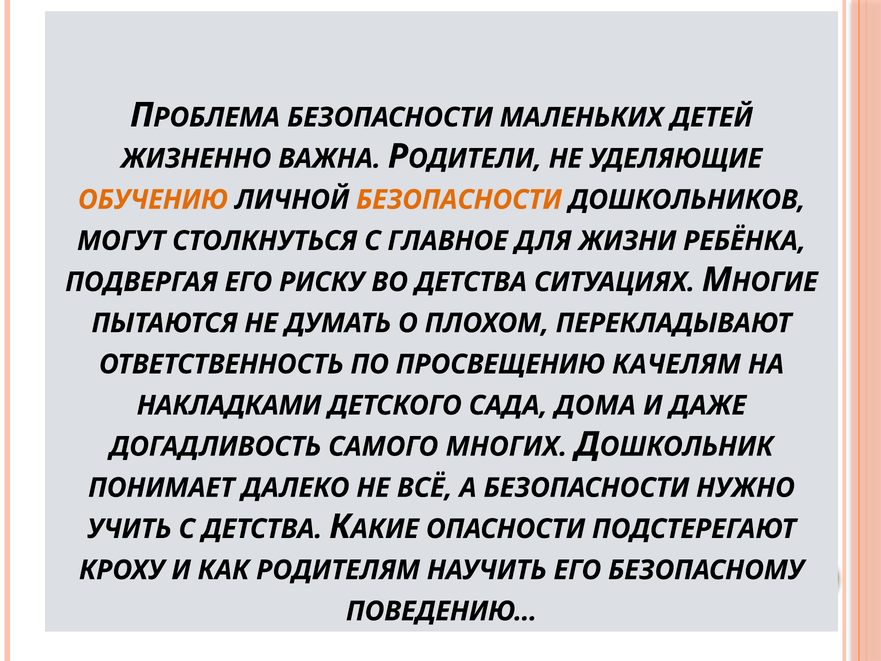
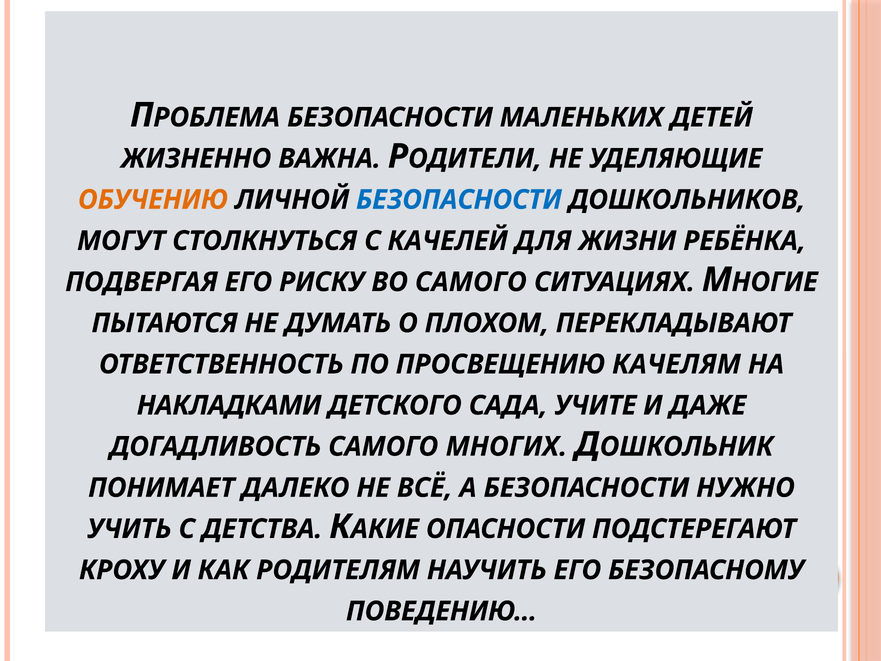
БЕЗОПАСНОСТИ colour: orange -> blue (459, 200)
ГЛАВНОЕ: ГЛАВНОЕ -> КАЧЕЛЕЙ (448, 241)
ВО ДЕТСТВА: ДЕТСТВА -> САМОГО (471, 282)
ДОМА: ДОМА -> УЧИТЕ (595, 405)
